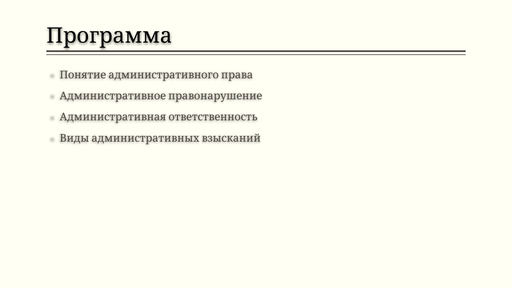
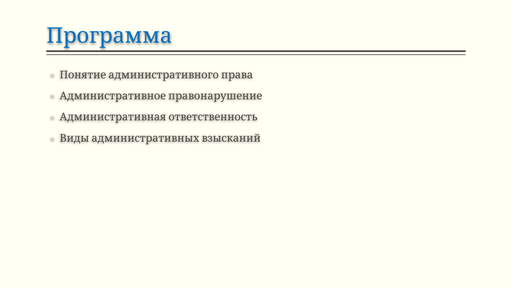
Программа colour: black -> blue (109, 36)
